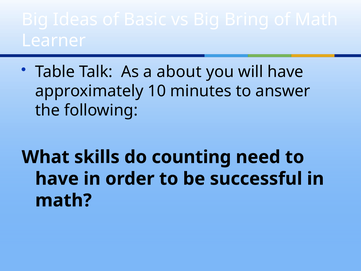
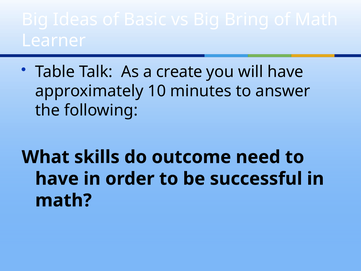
about: about -> create (179, 72)
counting: counting -> outcome (191, 157)
